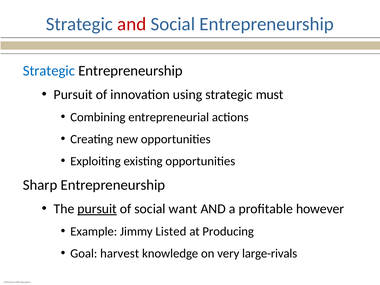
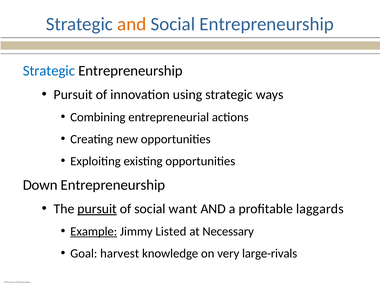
and colour: red -> orange (132, 24)
must: must -> ways (270, 95)
Sharp: Sharp -> Down (40, 185)
however: however -> laggards (320, 209)
Example underline: none -> present (94, 231)
Producing: Producing -> Necessary (228, 231)
